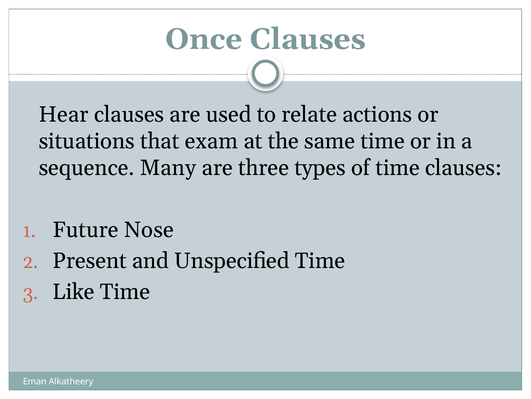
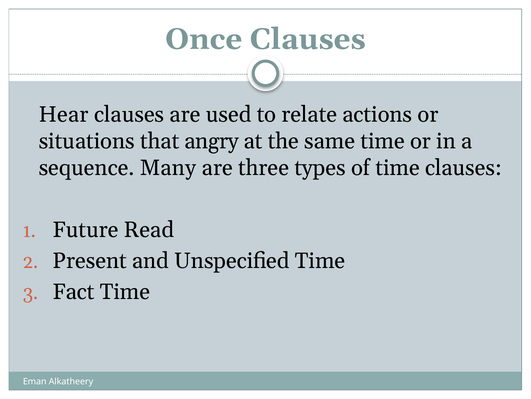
exam: exam -> angry (212, 141)
Nose: Nose -> Read (149, 229)
Like: Like -> Fact (74, 291)
